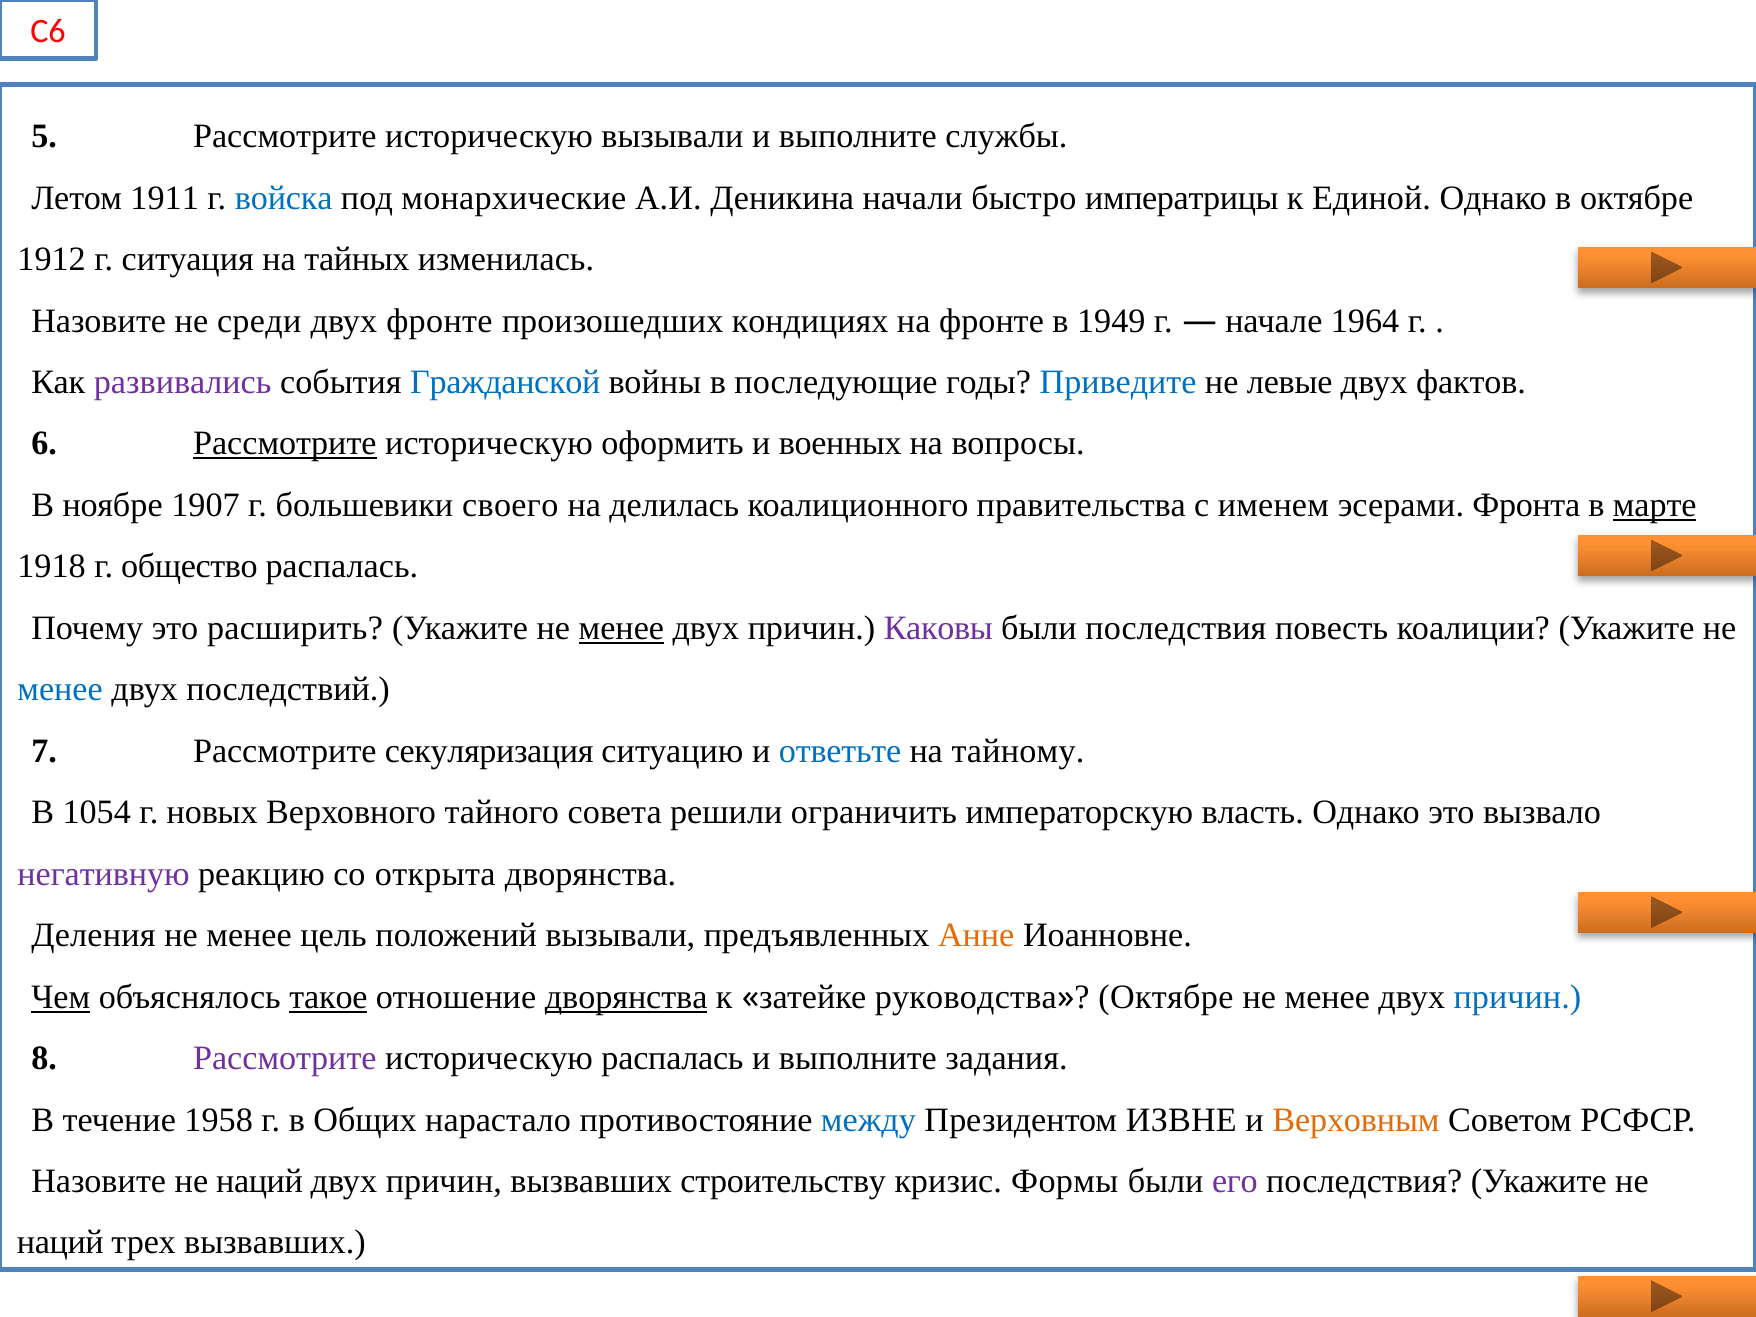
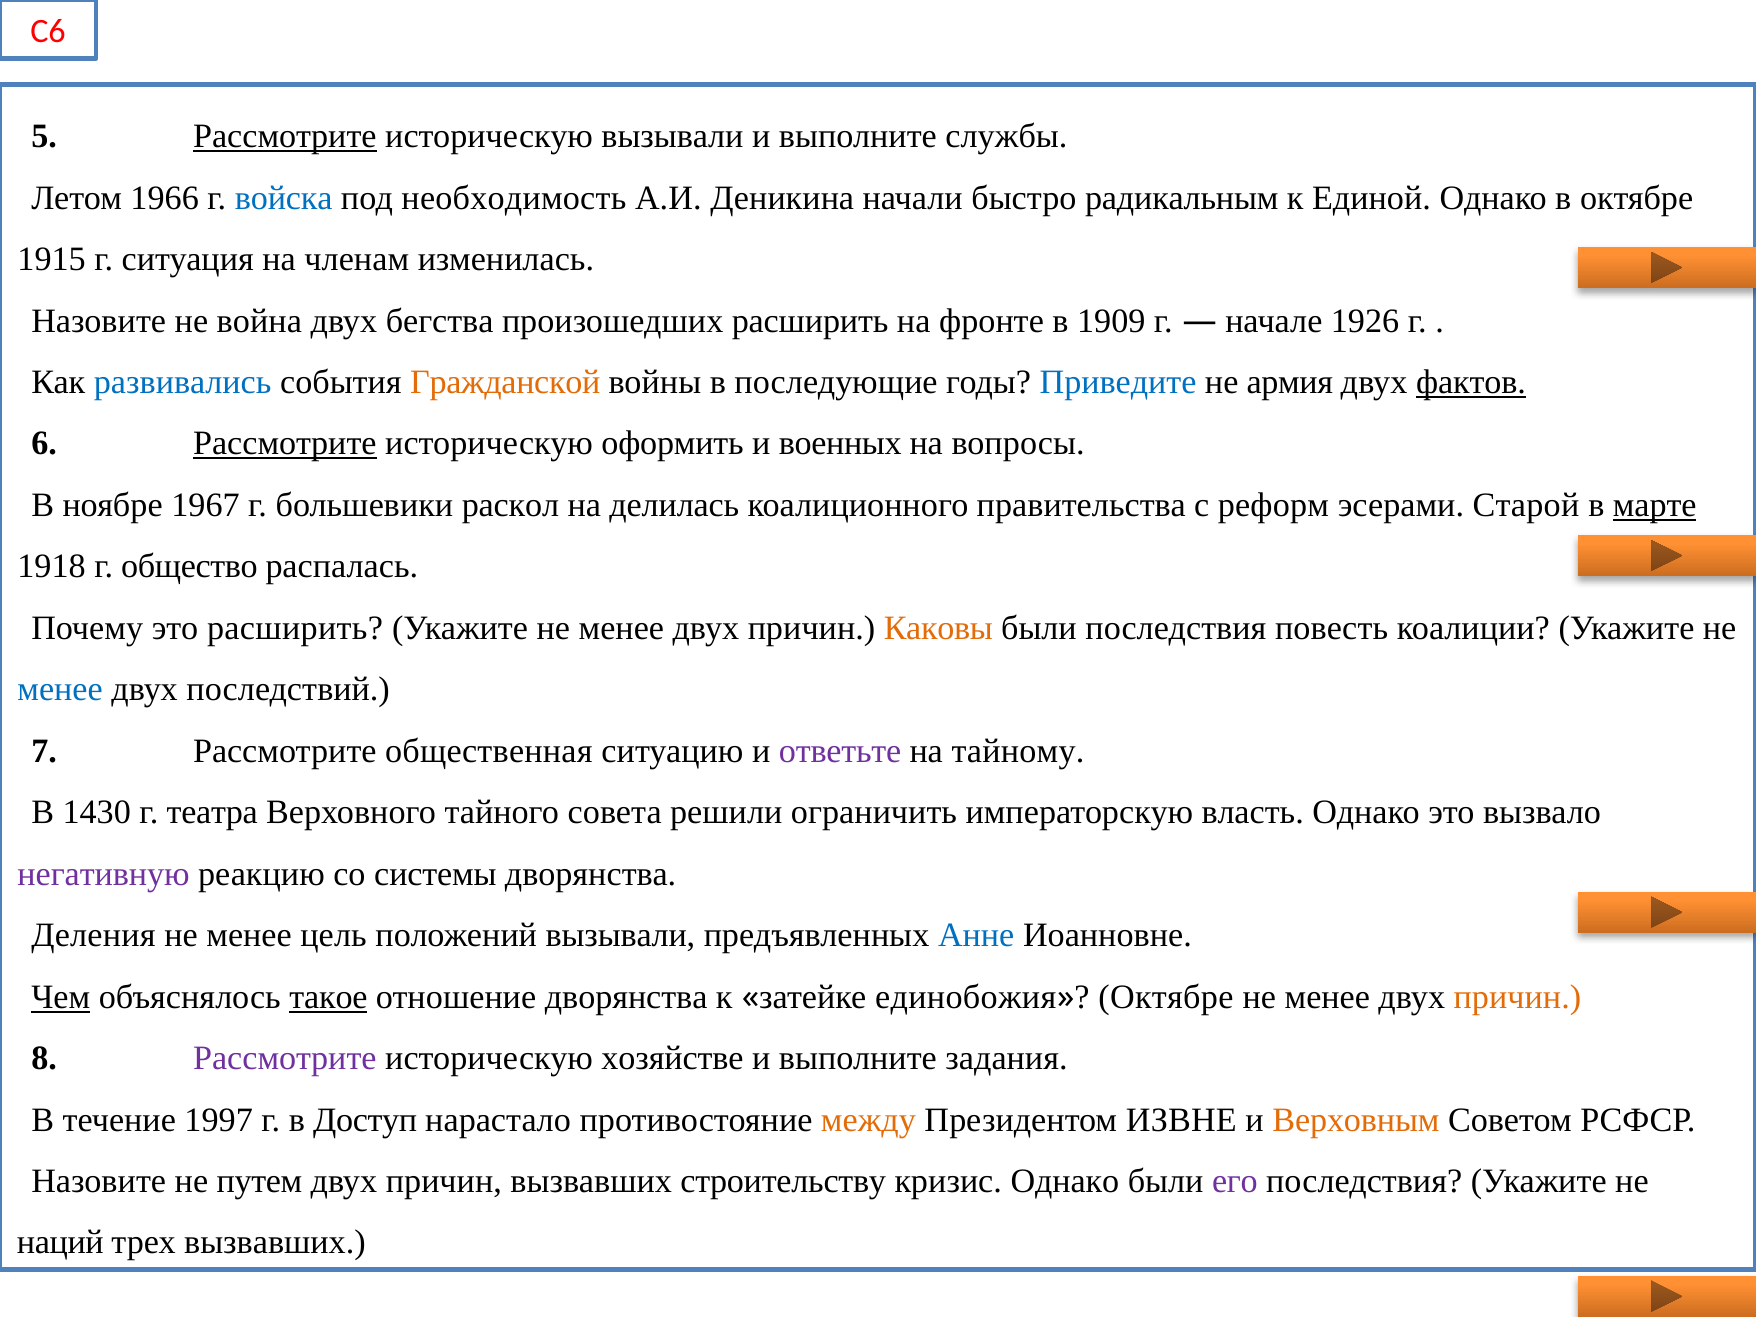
Рассмотрите underline: none -> present (285, 136)
1911: 1911 -> 1966 (165, 198)
монархические: монархические -> необходимость (514, 198)
императрицы: императрицы -> радикальным (1182, 198)
1912: 1912 -> 1915 (52, 259)
тайных: тайных -> членам (357, 259)
среди: среди -> война (259, 321)
двух фронте: фронте -> бегства (440, 321)
произошедших кондициях: кондициях -> расширить (810, 321)
1949: 1949 -> 1909 (1111, 321)
1964: 1964 -> 1926 (1365, 321)
развивались colour: purple -> blue (183, 382)
Гражданской colour: blue -> orange (505, 382)
левые: левые -> армия (1290, 382)
фактов underline: none -> present (1471, 382)
1907: 1907 -> 1967 (206, 505)
своего: своего -> раскол (510, 505)
именем: именем -> реформ (1273, 505)
Фронта: Фронта -> Старой (1526, 505)
менее underline: present -> none (621, 628)
Каковы colour: purple -> orange (938, 628)
секуляризация: секуляризация -> общественная (489, 751)
ответьте colour: blue -> purple (840, 751)
1054: 1054 -> 1430 (97, 812)
новых: новых -> театра (212, 812)
открыта: открыта -> системы (435, 874)
Анне colour: orange -> blue (976, 935)
дворянства underline: present -> none (626, 997)
руководства: руководства -> единобожия (966, 997)
причин colour: blue -> orange (1517, 997)
историческую распалась: распалась -> хозяйстве (672, 1058)
1958: 1958 -> 1997 (219, 1120)
Общих: Общих -> Доступ (365, 1120)
между colour: blue -> orange (868, 1120)
Назовите не наций: наций -> путем (260, 1181)
кризис Формы: Формы -> Однако (1065, 1181)
